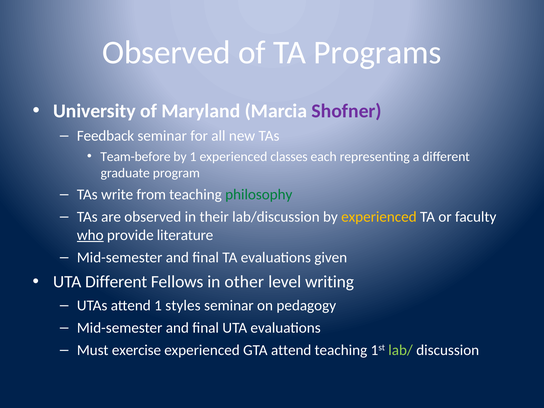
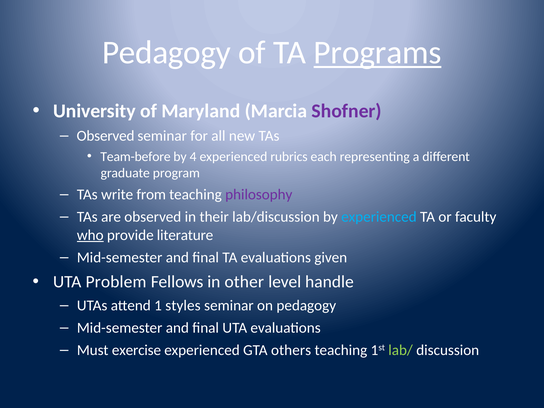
Observed: Observed -> Pedagogy (166, 53)
Programs underline: none -> present (378, 53)
Feedback: Feedback -> Observed (106, 136)
by 1: 1 -> 4 (193, 157)
classes: classes -> rubrics (289, 157)
philosophy colour: green -> purple (259, 194)
experienced colour: yellow -> light blue (379, 217)
UTA Different: Different -> Problem (116, 282)
writing: writing -> handle (329, 282)
GTA attend: attend -> others (291, 350)
